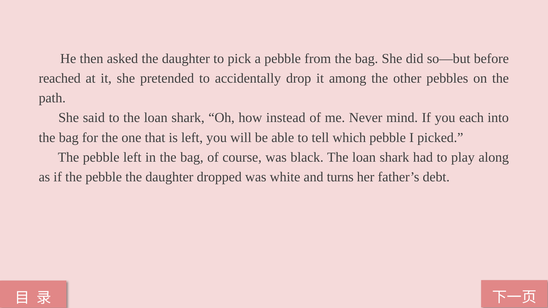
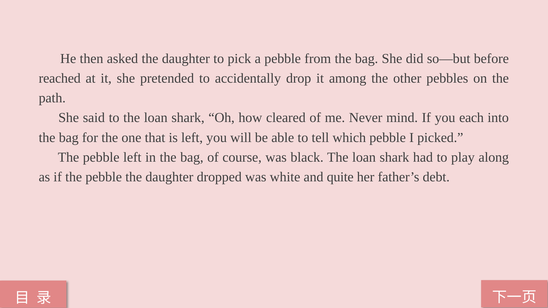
instead: instead -> cleared (286, 118)
turns: turns -> quite (340, 177)
